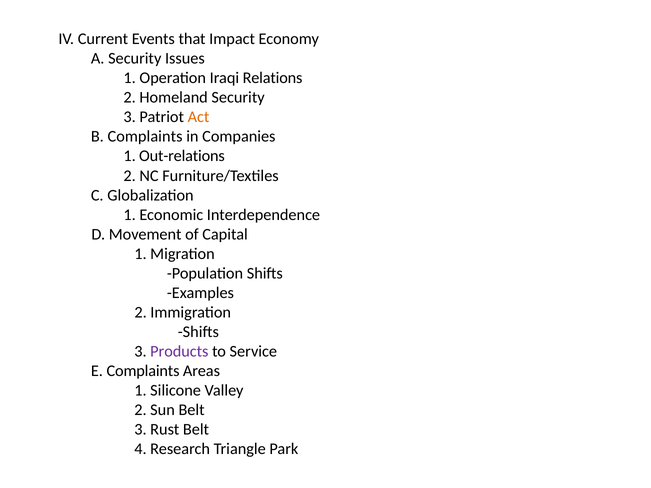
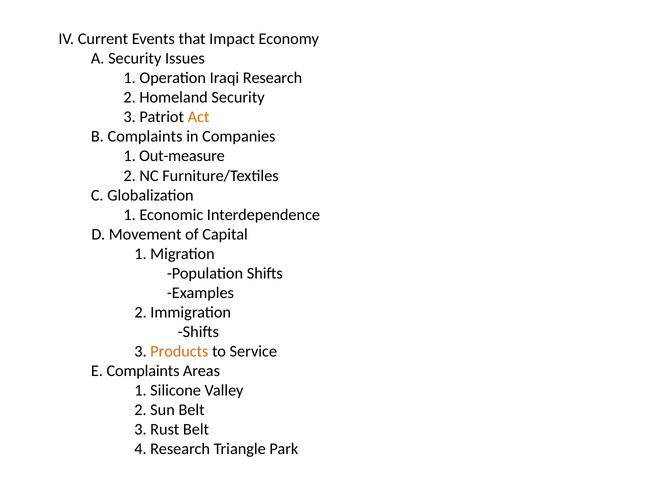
Iraqi Relations: Relations -> Research (273, 78)
Out-relations: Out-relations -> Out-measure (182, 156)
Products colour: purple -> orange (179, 352)
